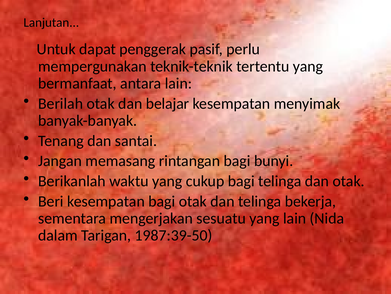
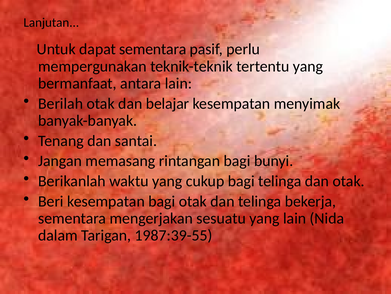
dapat penggerak: penggerak -> sementara (153, 49)
1987:39-50: 1987:39-50 -> 1987:39-55 (174, 235)
